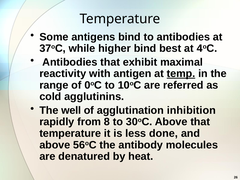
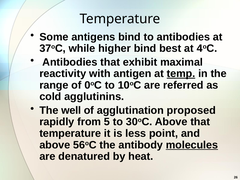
inhibition: inhibition -> proposed (191, 110)
8: 8 -> 5 (107, 122)
done: done -> point (164, 133)
molecules underline: none -> present (192, 145)
